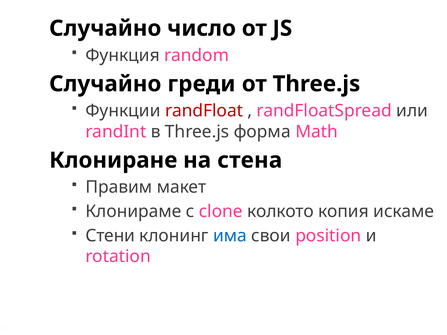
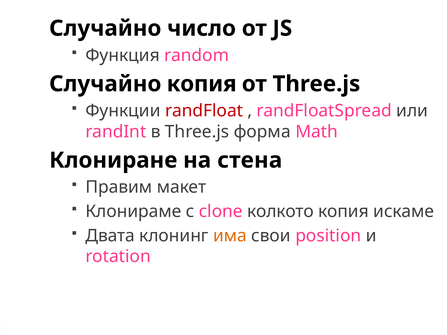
Случайно греди: греди -> копия (202, 84)
Стени: Стени -> Двата (110, 236)
има colour: blue -> orange (230, 236)
